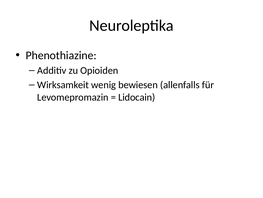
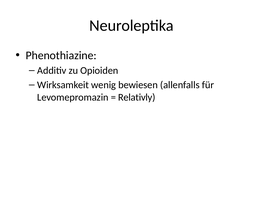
Lidocain: Lidocain -> Relativly (137, 97)
